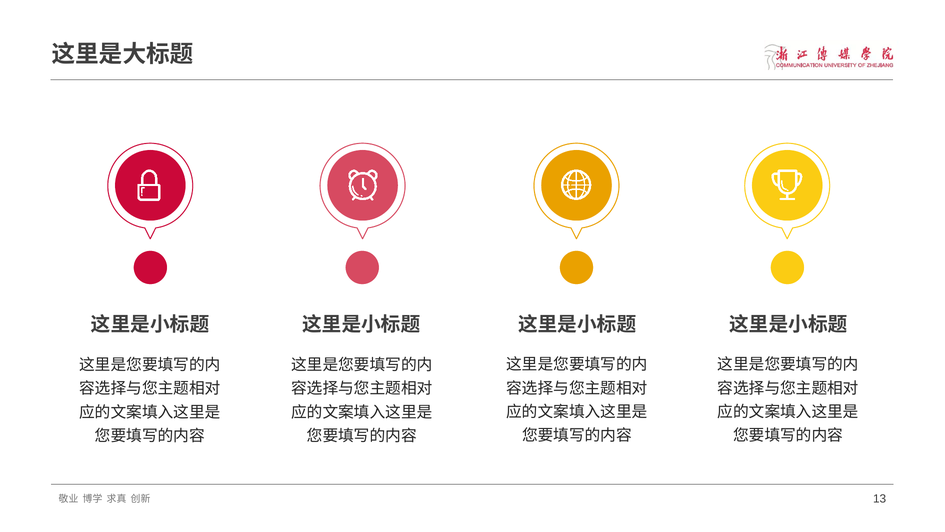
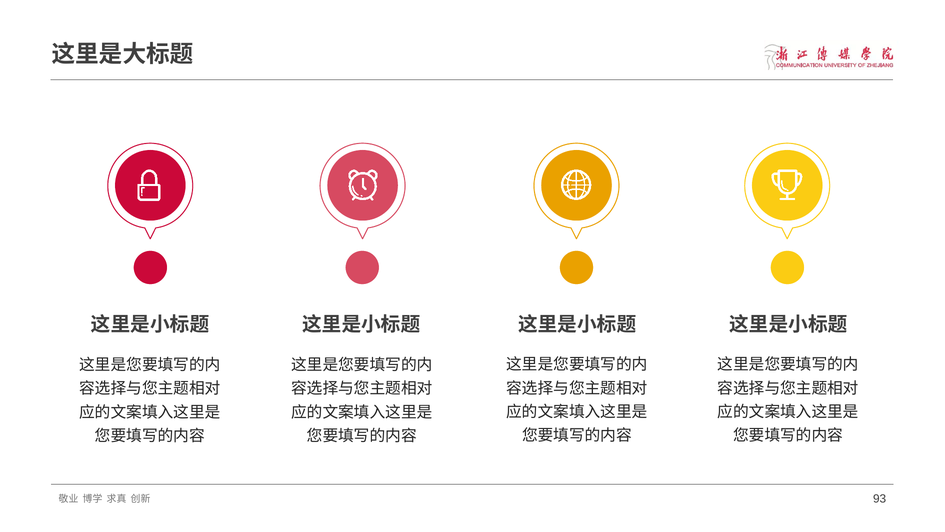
13: 13 -> 93 (880, 499)
